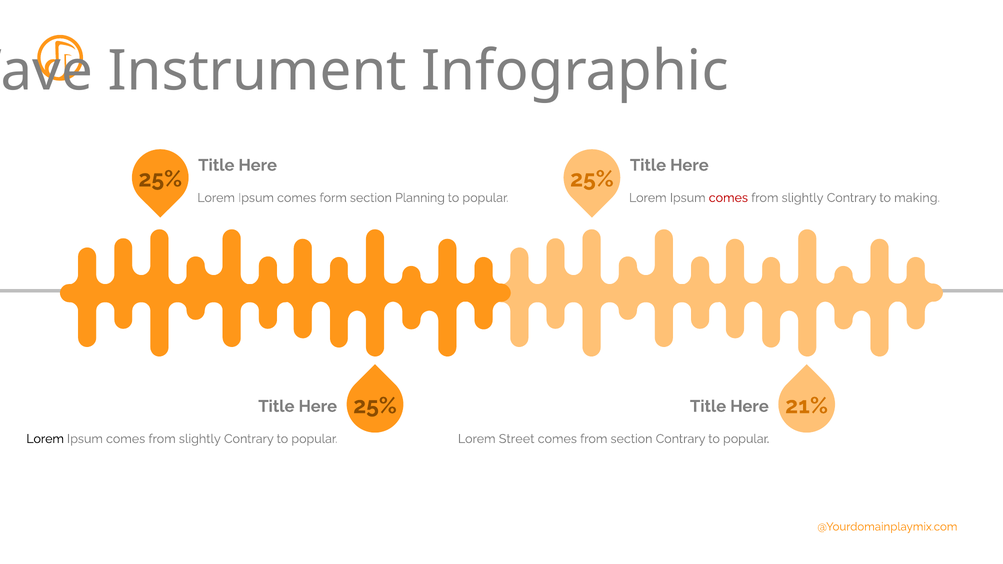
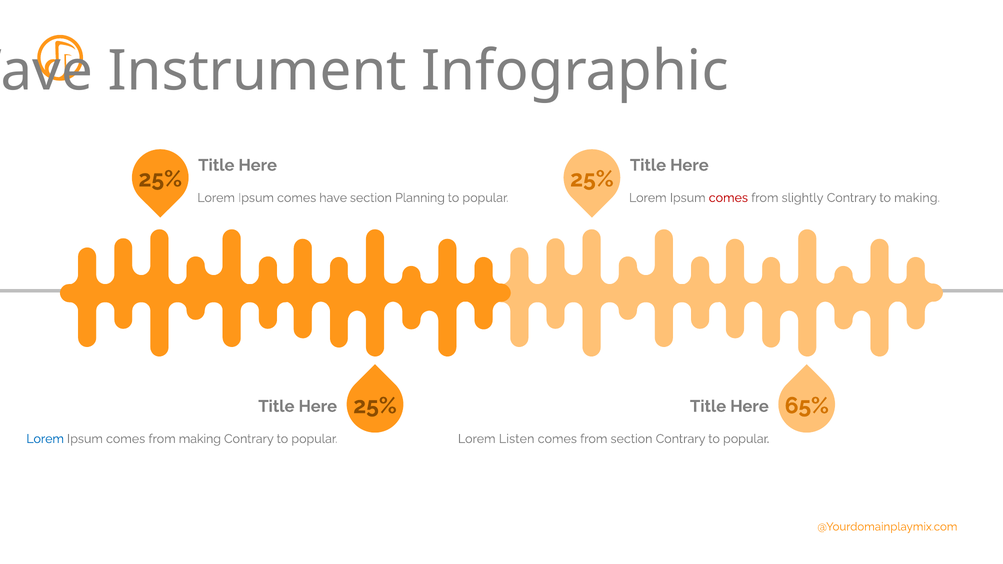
form: form -> have (333, 198)
21%: 21% -> 65% (807, 406)
Lorem colour: black -> blue (45, 439)
slightly: slightly -> making (200, 439)
Street: Street -> Listen (517, 439)
